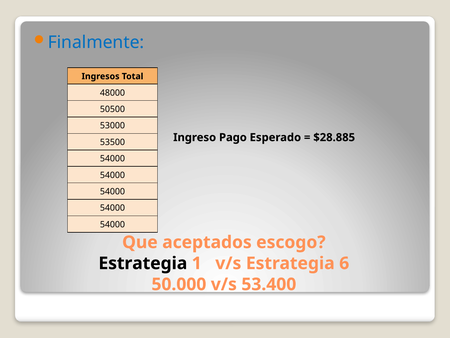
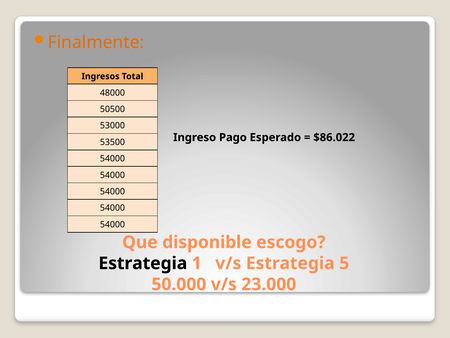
Finalmente colour: blue -> orange (96, 42)
$28.885: $28.885 -> $86.022 (334, 137)
aceptados: aceptados -> disponible (207, 242)
6: 6 -> 5 (344, 263)
53.400: 53.400 -> 23.000 (269, 284)
